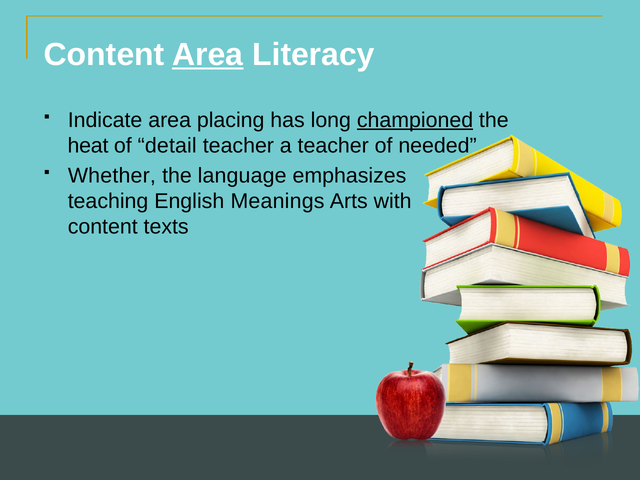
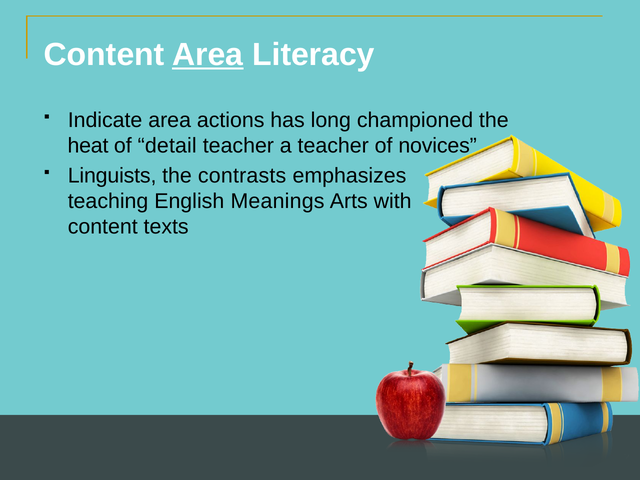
placing: placing -> actions (231, 120)
championed underline: present -> none (415, 120)
needed: needed -> novices (438, 146)
Whether: Whether -> Linguists (112, 175)
language: language -> contrasts (242, 175)
